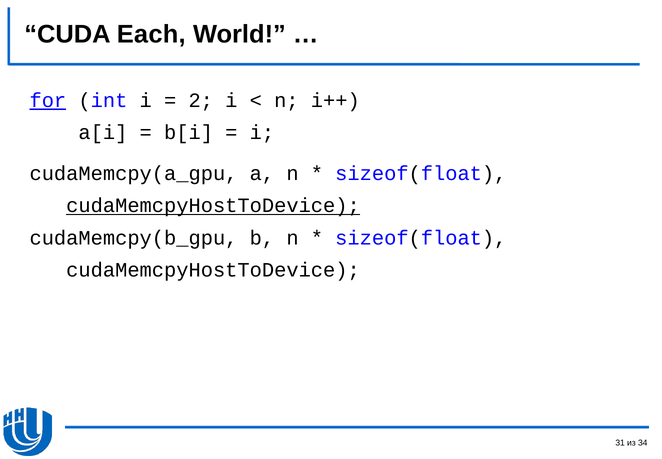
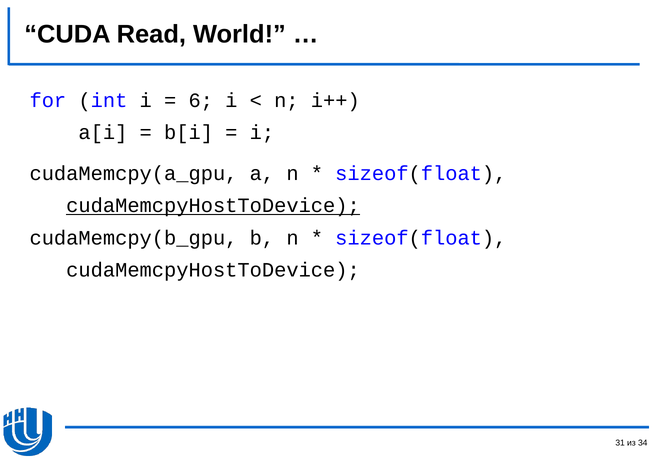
Each: Each -> Read (151, 34)
for underline: present -> none (48, 100)
2: 2 -> 6 (201, 100)
